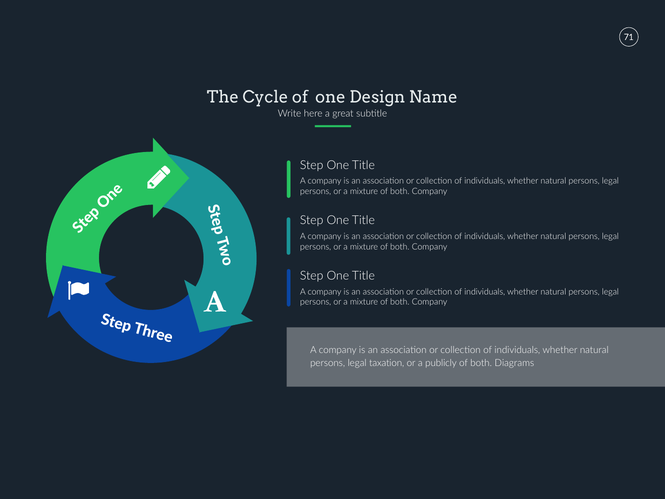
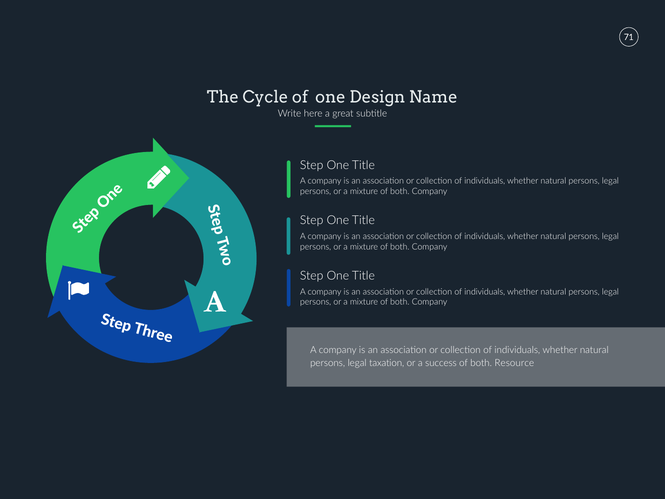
publicly: publicly -> success (441, 363)
Diagrams: Diagrams -> Resource (514, 363)
